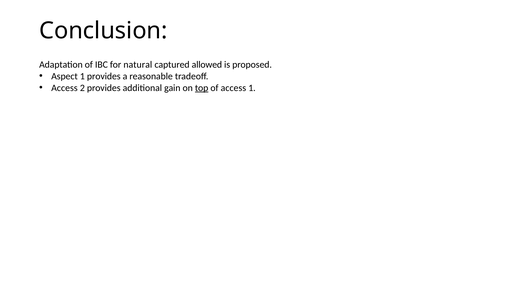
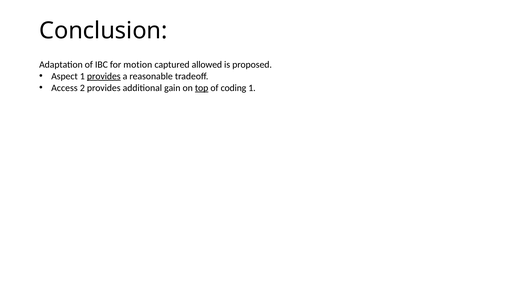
natural: natural -> motion (138, 65)
provides underline: none -> present (104, 76)
of access: access -> coding (233, 88)
